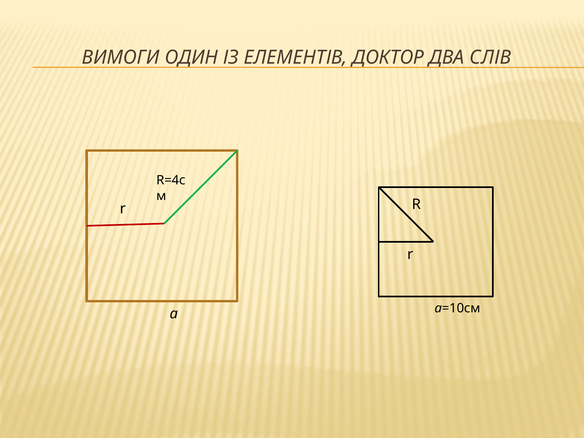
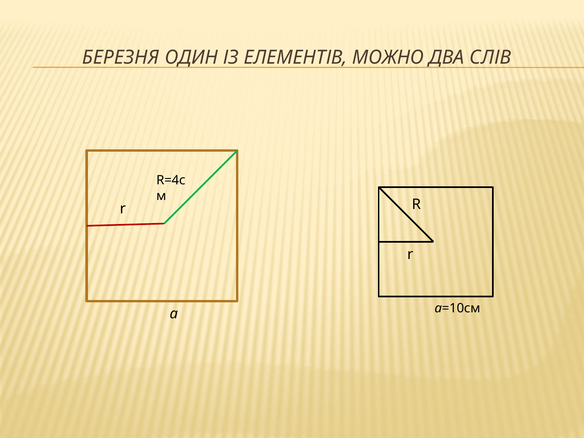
ВИМОГИ: ВИМОГИ -> БЕРЕЗНЯ (121, 57)
ДОКТОР: ДОКТОР -> МОЖНО (388, 57)
